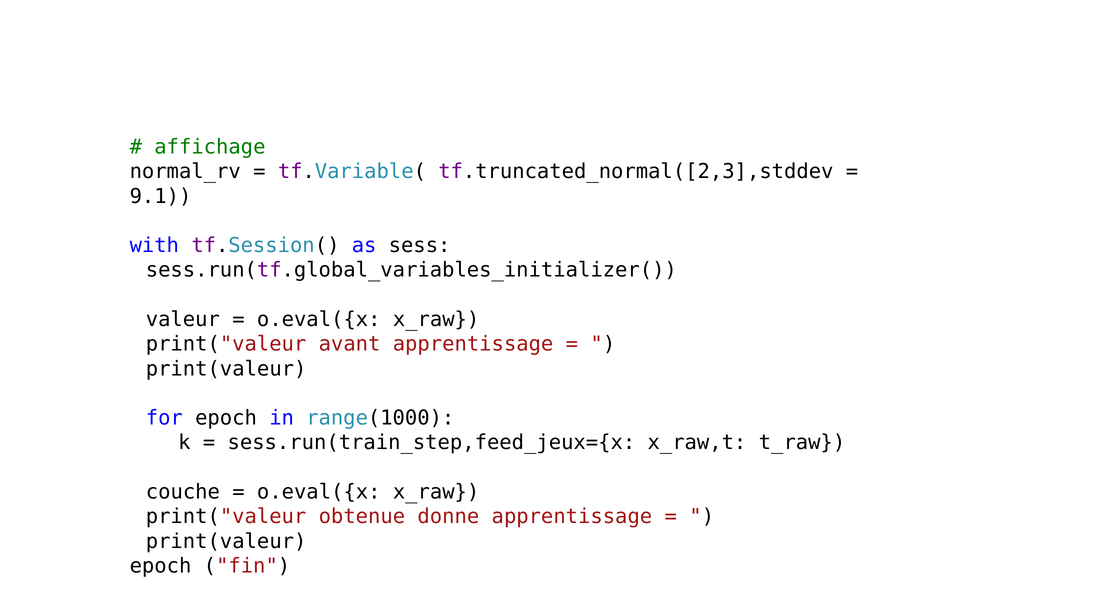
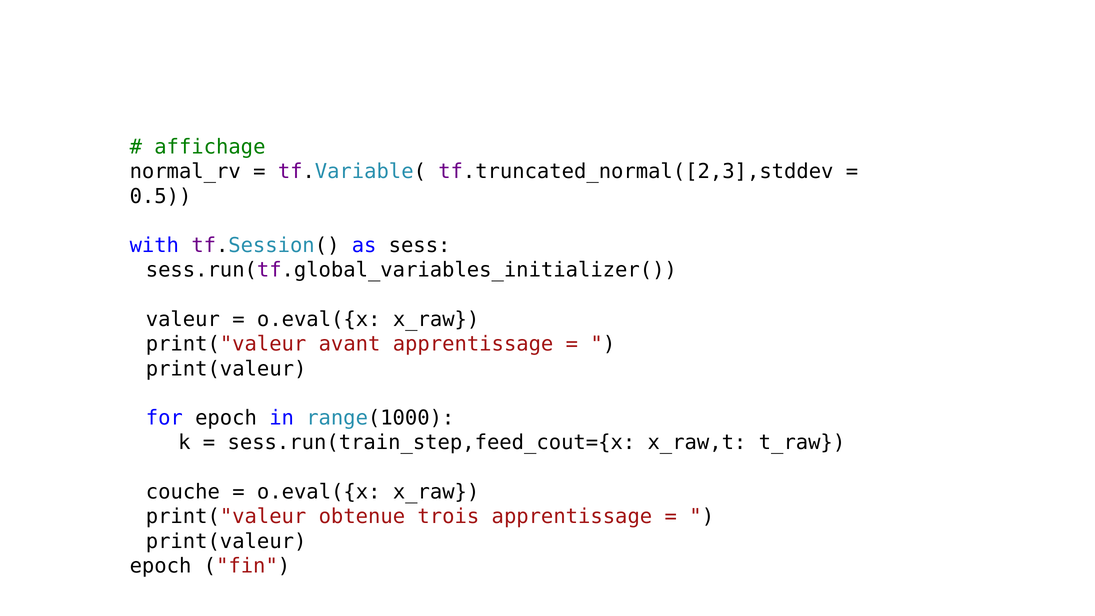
9.1: 9.1 -> 0.5 (161, 196)
sess.run(train_step,feed_jeux={x: sess.run(train_step,feed_jeux={x -> sess.run(train_step,feed_cout={x (431, 443)
donne: donne -> trois (448, 517)
